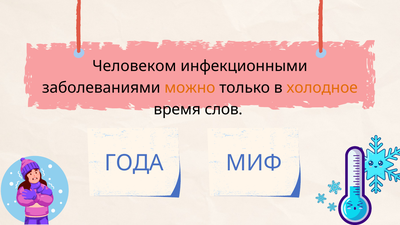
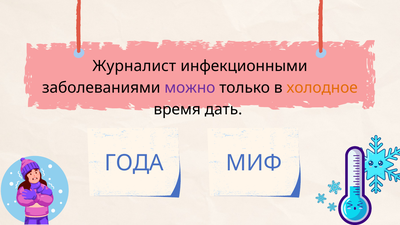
Человеком: Человеком -> Журналист (134, 66)
можно colour: orange -> purple (190, 88)
слов: слов -> дать (224, 109)
